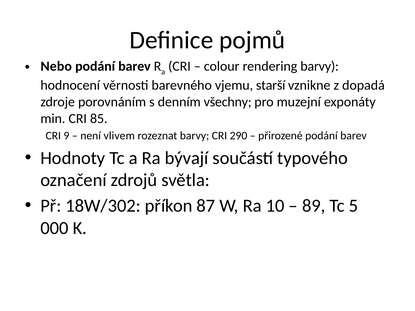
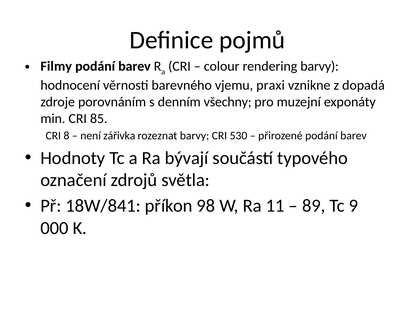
Nebo: Nebo -> Filmy (56, 66)
starší: starší -> praxi (271, 85)
9: 9 -> 8 (66, 136)
vlivem: vlivem -> zářivka (119, 136)
290: 290 -> 530 (238, 136)
18W/302: 18W/302 -> 18W/841 (103, 206)
87: 87 -> 98 (206, 206)
10: 10 -> 11 (275, 206)
5: 5 -> 9 (354, 206)
